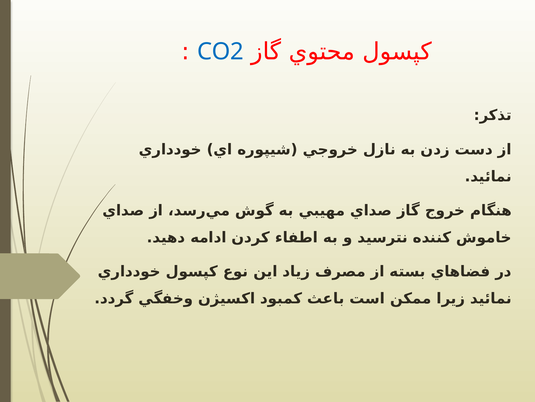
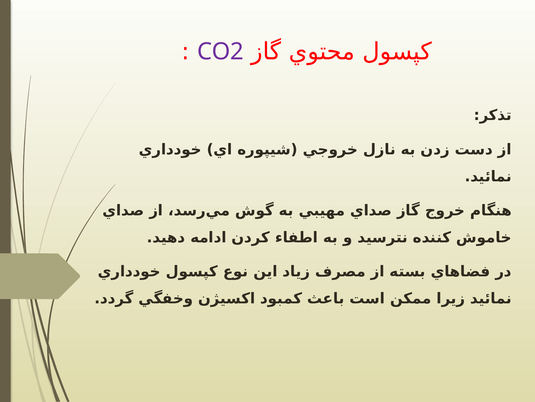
CO2 colour: blue -> purple (220, 52)
